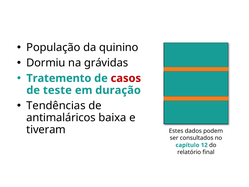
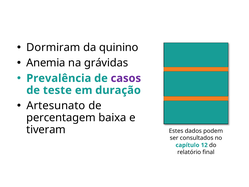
População: População -> Dormiram (53, 47)
Dormiu: Dormiu -> Anemia (46, 63)
Tratemento: Tratemento -> Prevalência (59, 78)
casos colour: red -> purple (126, 78)
Tendências: Tendências -> Artesunato (56, 106)
antimaláricos: antimaláricos -> percentagem (61, 118)
